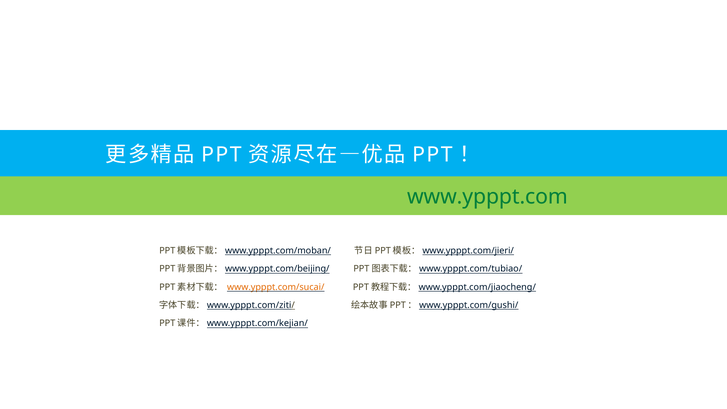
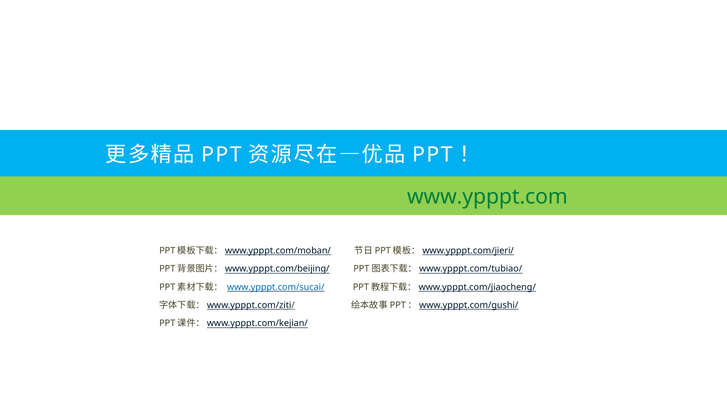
www.ypppt.com/sucai/ colour: orange -> blue (276, 287)
